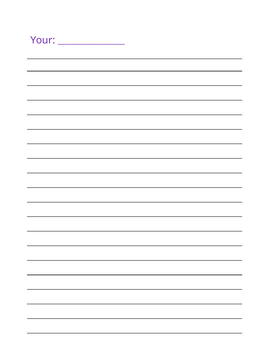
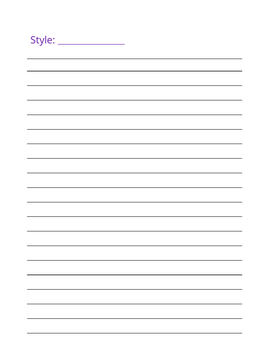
Your: Your -> Style (43, 40)
